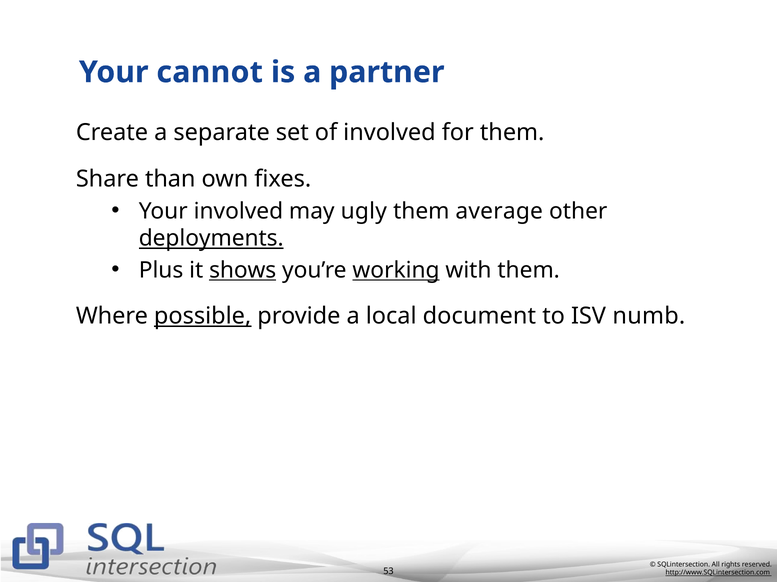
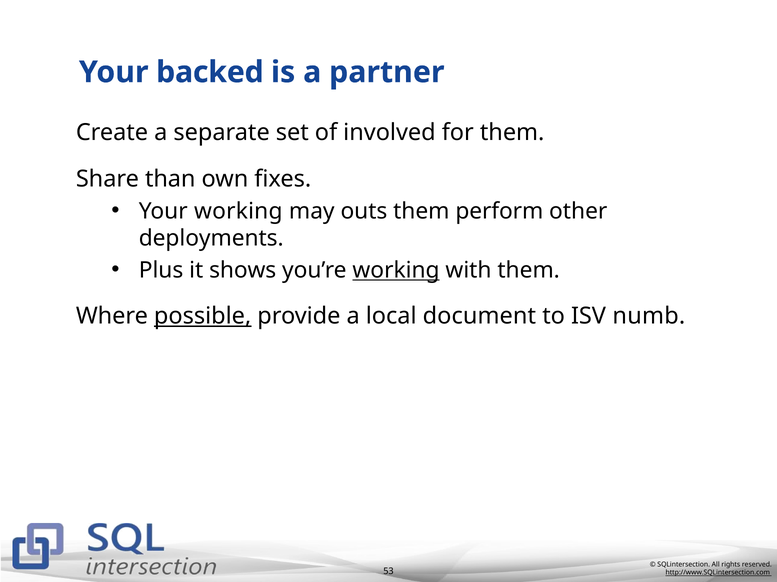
cannot: cannot -> backed (210, 72)
Your involved: involved -> working (238, 211)
ugly: ugly -> outs (364, 211)
average: average -> perform (499, 211)
deployments underline: present -> none (211, 239)
shows underline: present -> none (243, 271)
